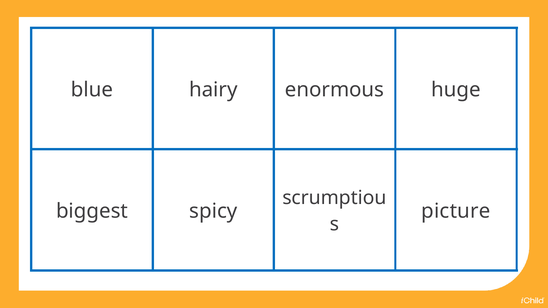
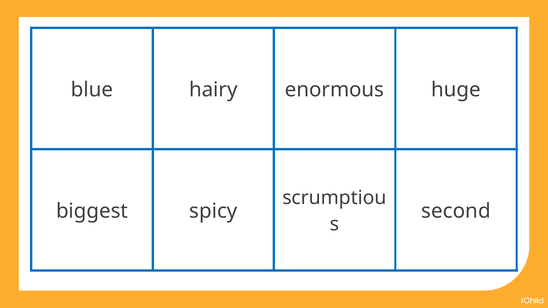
picture: picture -> second (456, 211)
